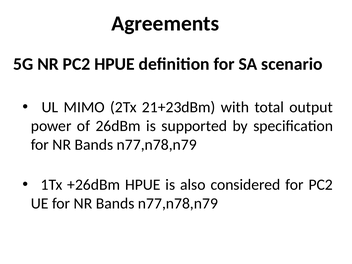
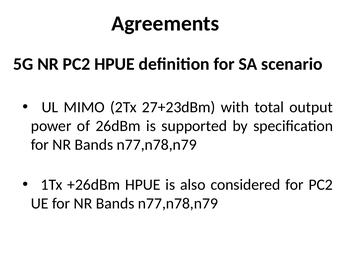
21+23dBm: 21+23dBm -> 27+23dBm (179, 107)
